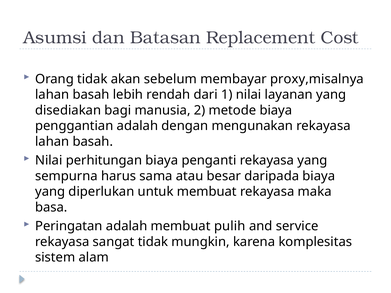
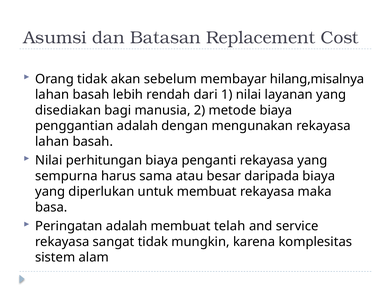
proxy,misalnya: proxy,misalnya -> hilang,misalnya (317, 79)
pulih: pulih -> telah (230, 226)
